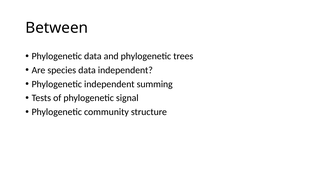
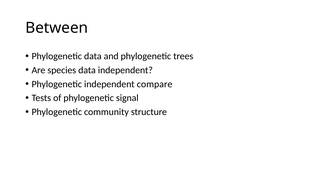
summing: summing -> compare (155, 84)
